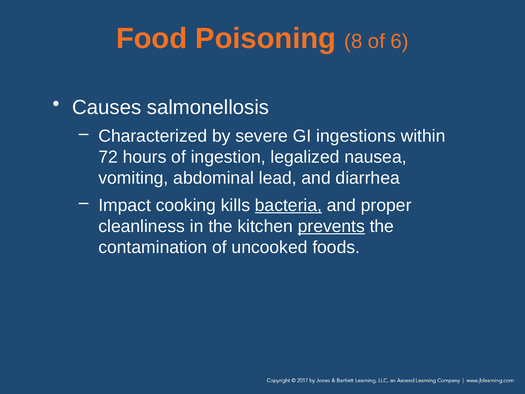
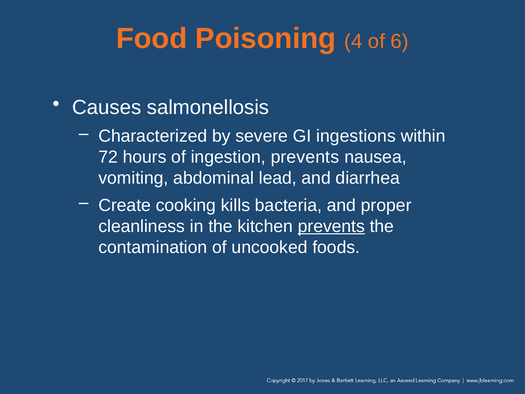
8: 8 -> 4 (353, 42)
ingestion legalized: legalized -> prevents (305, 157)
Impact: Impact -> Create (125, 205)
bacteria underline: present -> none (288, 205)
